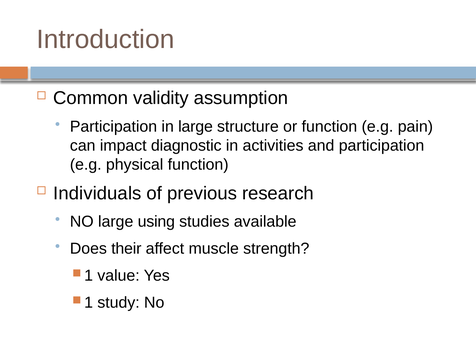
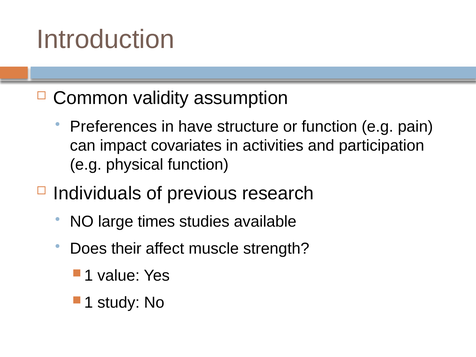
Participation: Participation -> Preferences (113, 126)
in large: large -> have (195, 126)
diagnostic: diagnostic -> covariates (186, 145)
using: using -> times (156, 222)
